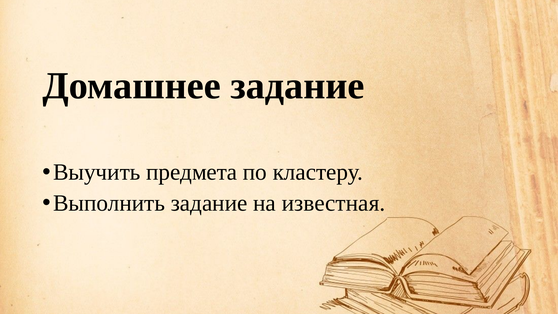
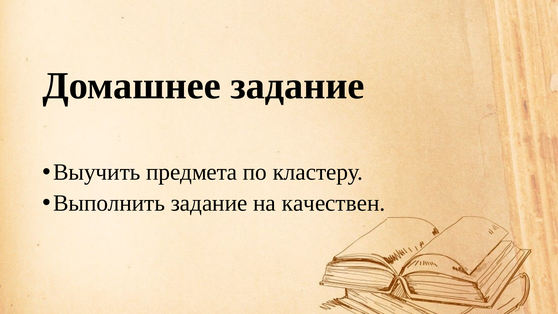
известная: известная -> качествен (334, 203)
